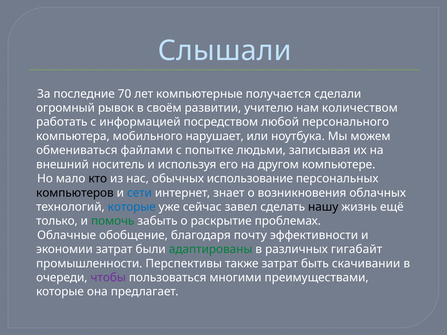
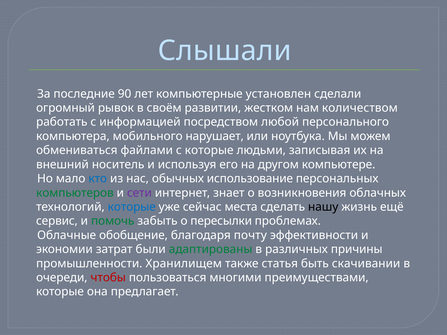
70: 70 -> 90 (125, 94)
получается: получается -> установлен (278, 94)
учителю: учителю -> жестком (269, 108)
с попытке: попытке -> которые (209, 150)
кто colour: black -> blue (98, 179)
компьютеров colour: black -> green (75, 193)
сети colour: blue -> purple (139, 193)
завел: завел -> места (241, 207)
только: только -> сервис (57, 221)
раскрытие: раскрытие -> пересылки (221, 221)
гигабайт: гигабайт -> причины (357, 250)
Перспективы: Перспективы -> Хранилищем (184, 264)
также затрат: затрат -> статья (280, 264)
чтобы colour: purple -> red (108, 278)
